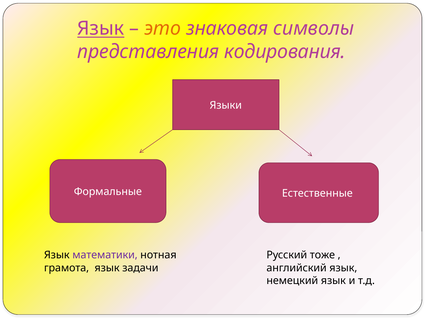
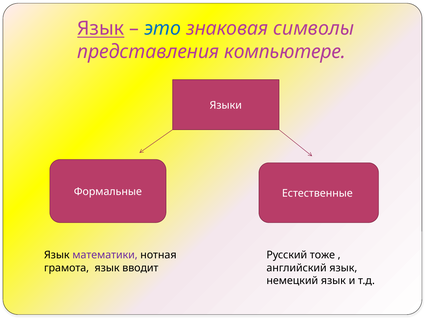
это colour: orange -> blue (163, 28)
кодирования: кодирования -> компьютере (285, 52)
задачи: задачи -> вводит (140, 268)
